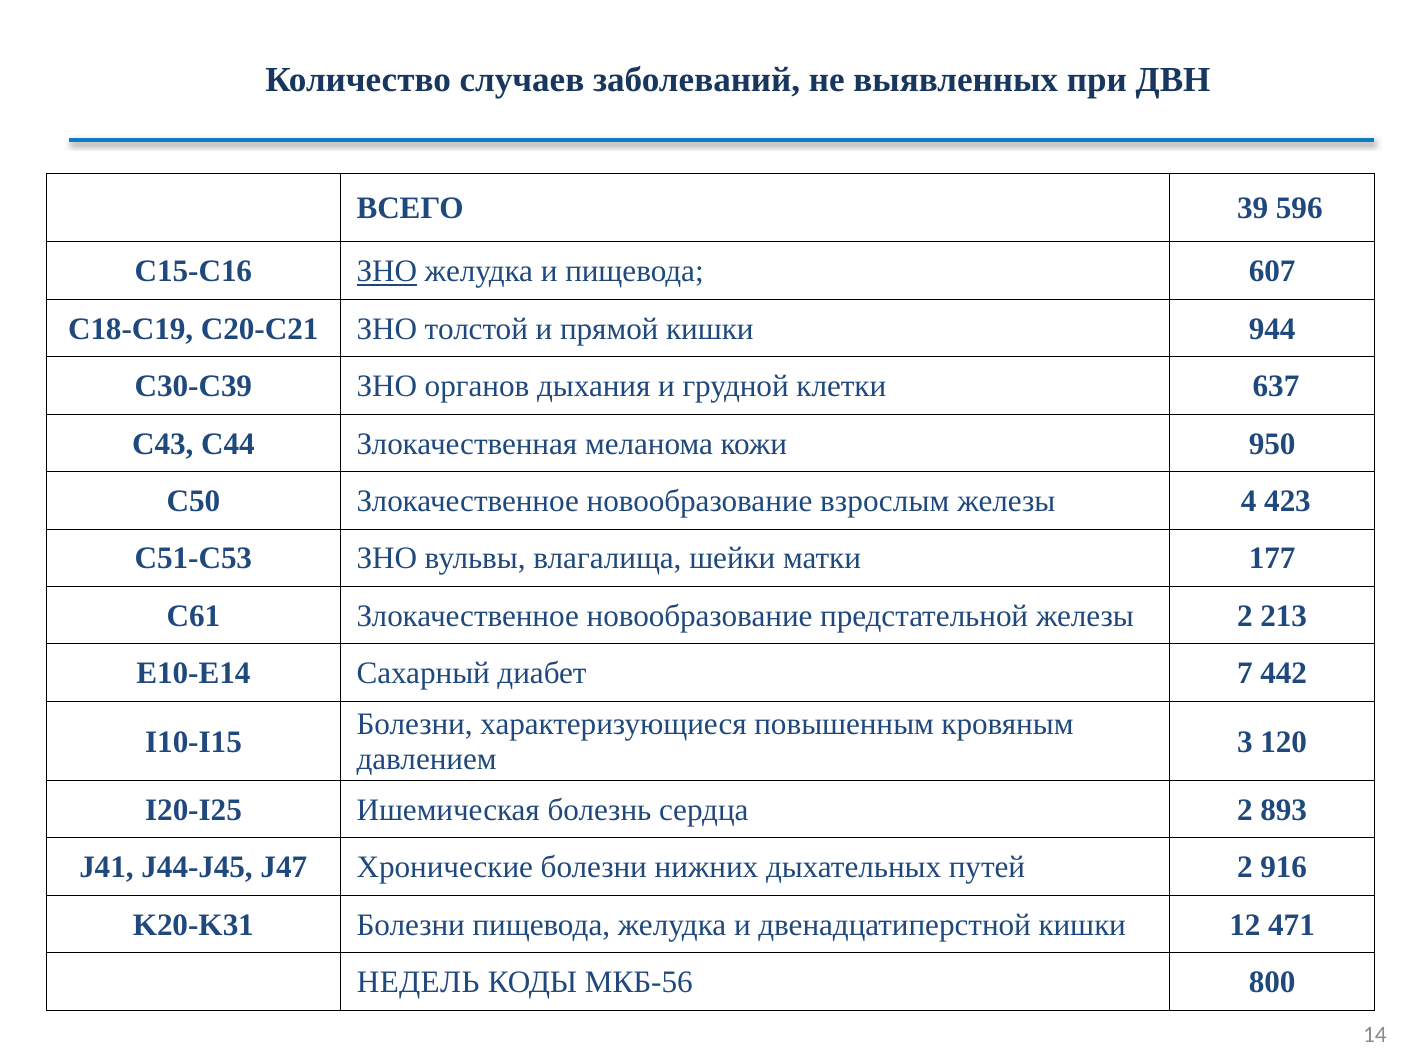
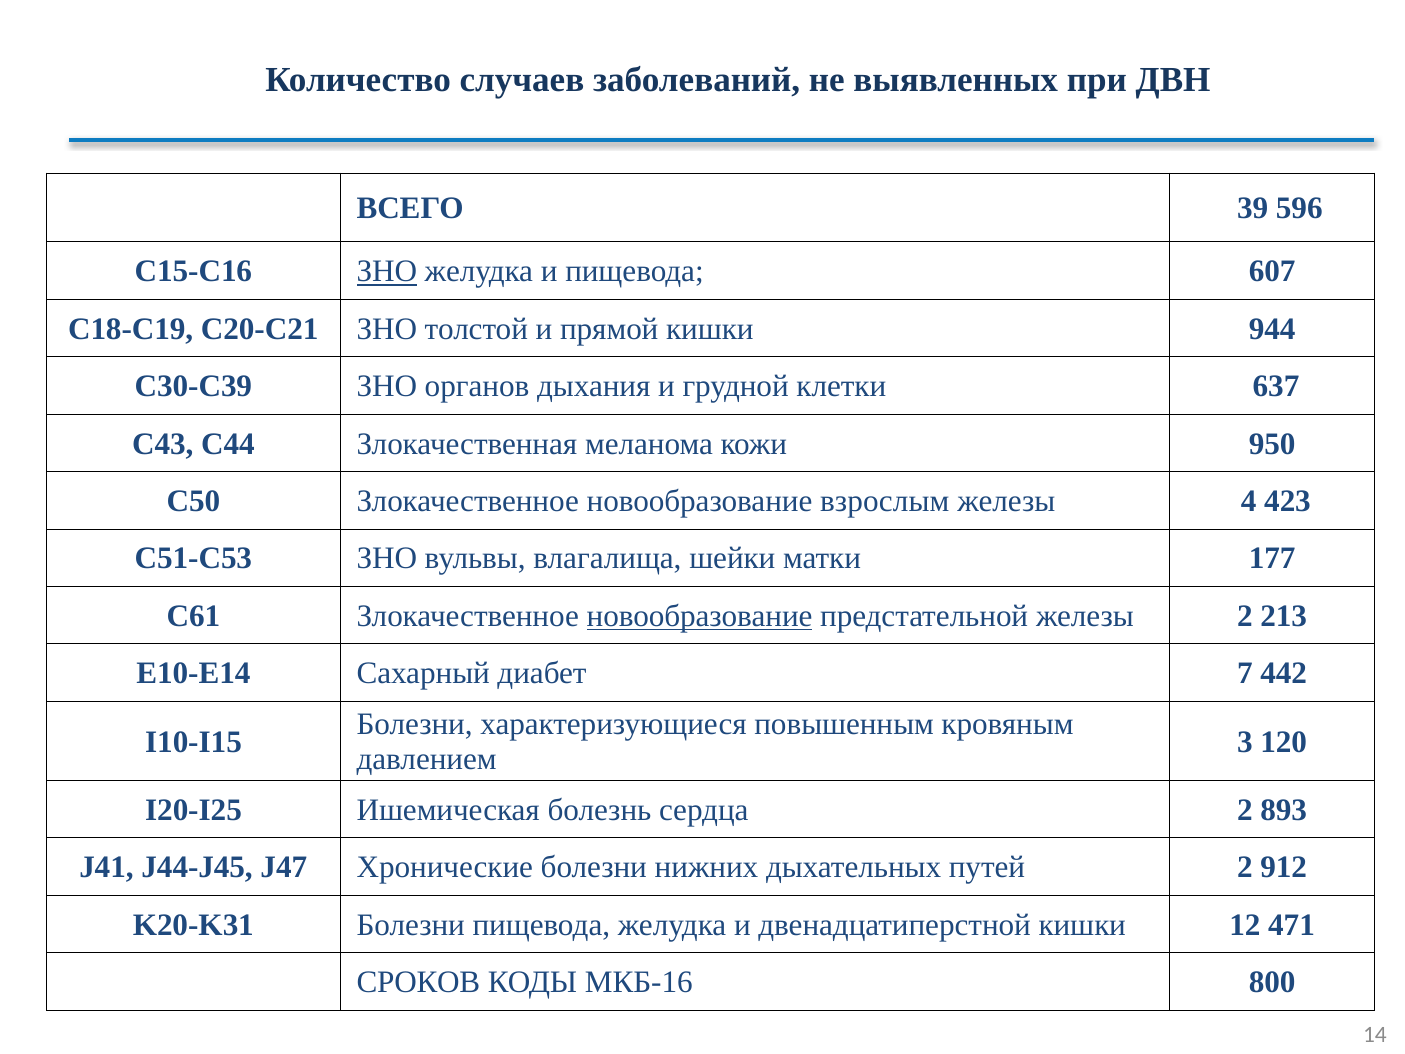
новообразование underline: none -> present (700, 616)
916: 916 -> 912 (1284, 867)
НЕДЕЛЬ: НЕДЕЛЬ -> СРОКОВ (418, 982)
МКБ-56: МКБ-56 -> МКБ-16 (639, 982)
